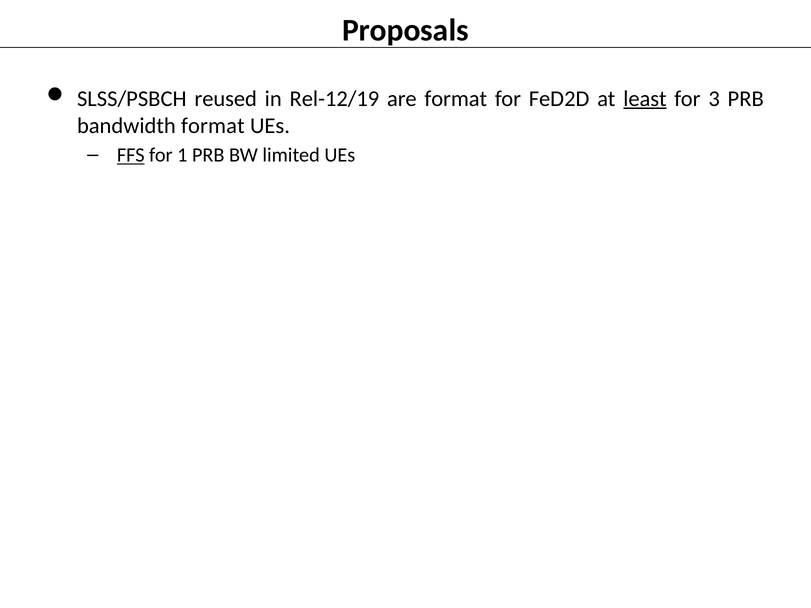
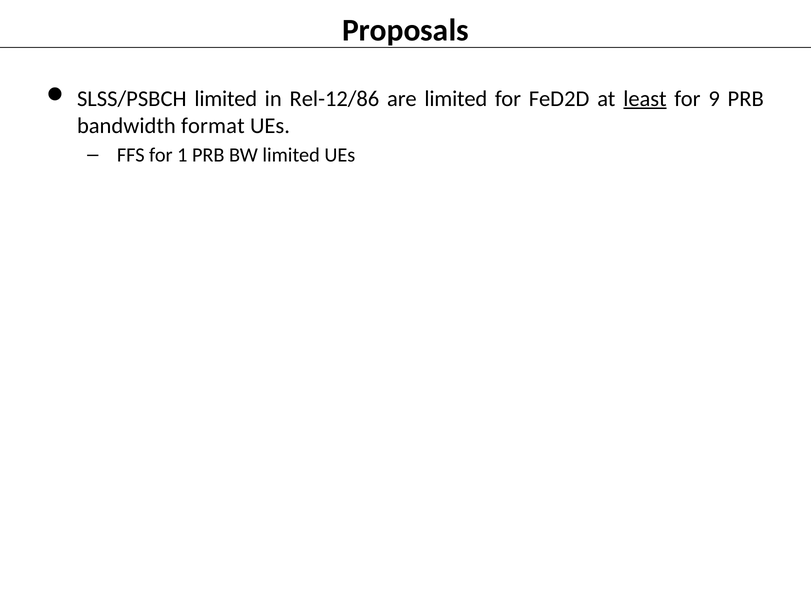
SLSS/PSBCH reused: reused -> limited (226, 99)
Rel-12/19: Rel-12/19 -> Rel-12/86 (334, 99)
are format: format -> limited (456, 99)
3: 3 -> 9 (714, 99)
FFS underline: present -> none (131, 155)
